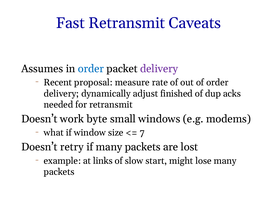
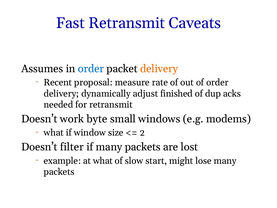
delivery colour: purple -> orange (159, 69)
7: 7 -> 2 (142, 133)
retry: retry -> filter (72, 147)
at links: links -> what (103, 161)
